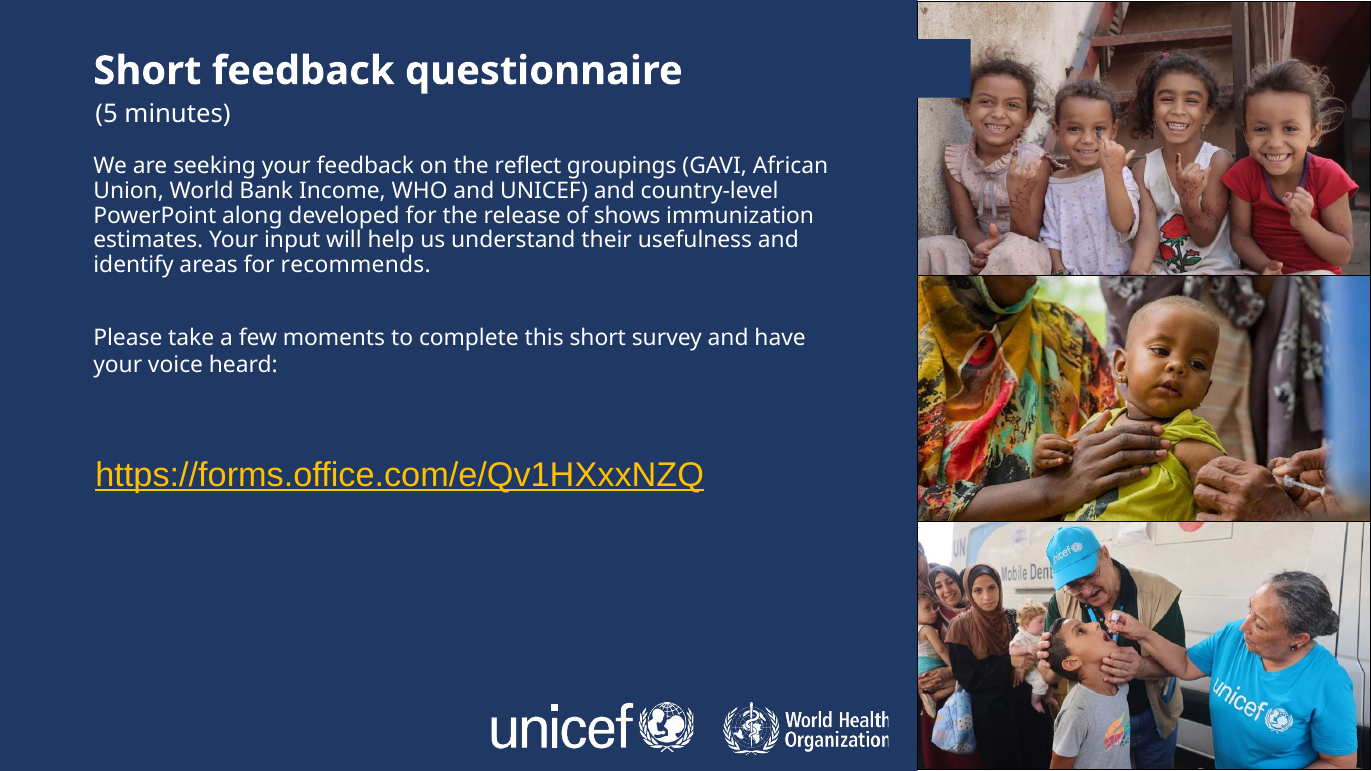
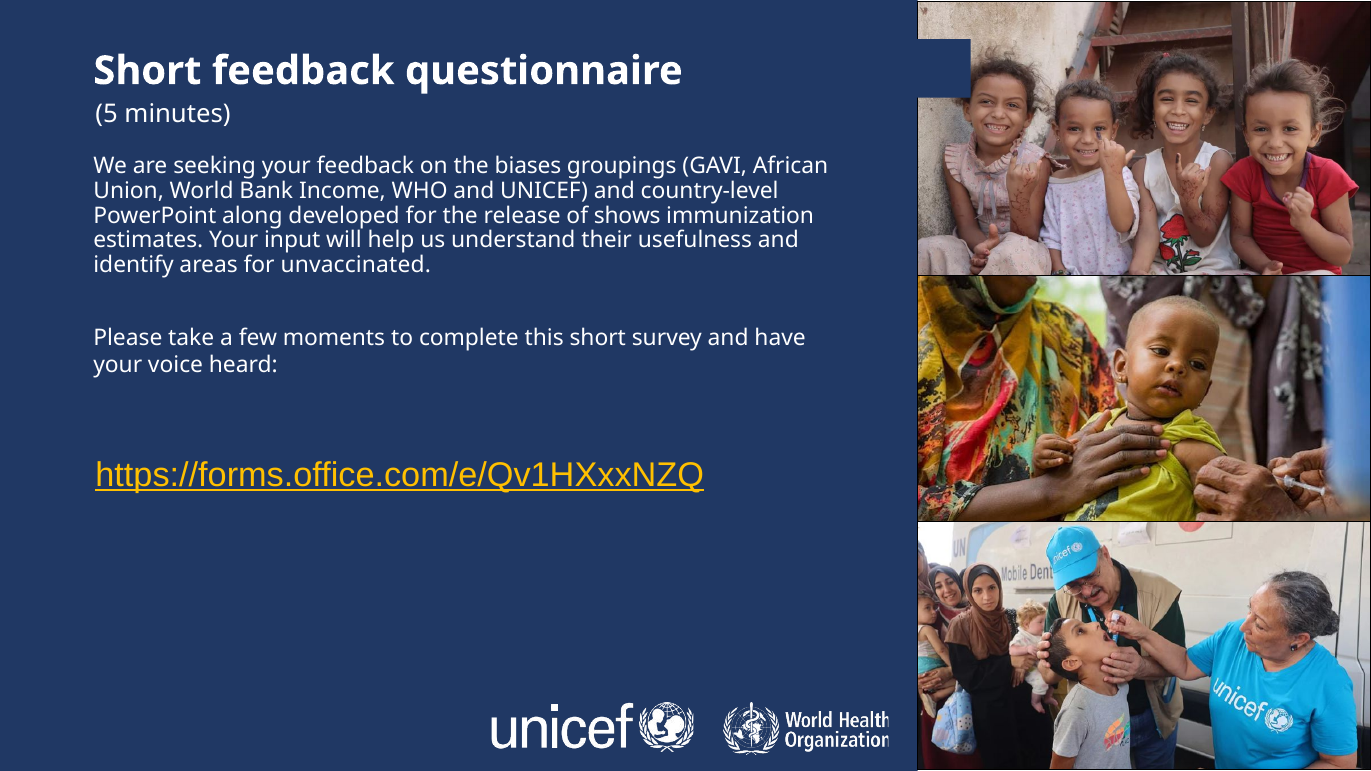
reflect: reflect -> biases (528, 166)
recommends: recommends -> unvaccinated (356, 265)
